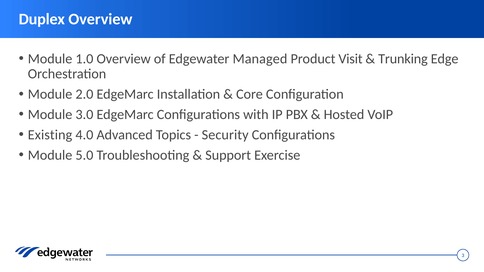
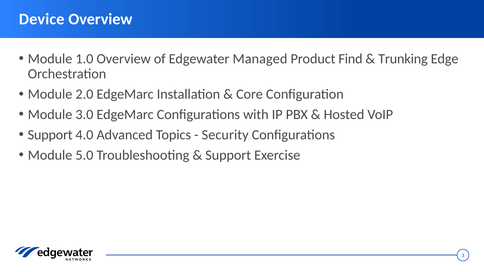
Duplex: Duplex -> Device (42, 19)
Visit: Visit -> Find (350, 59)
Existing: Existing -> Support (50, 135)
